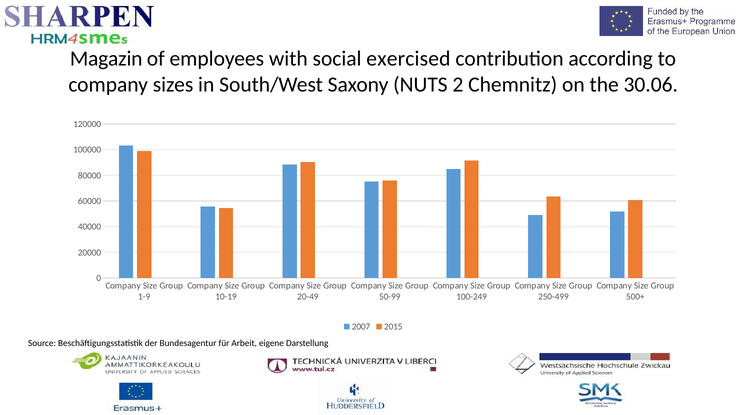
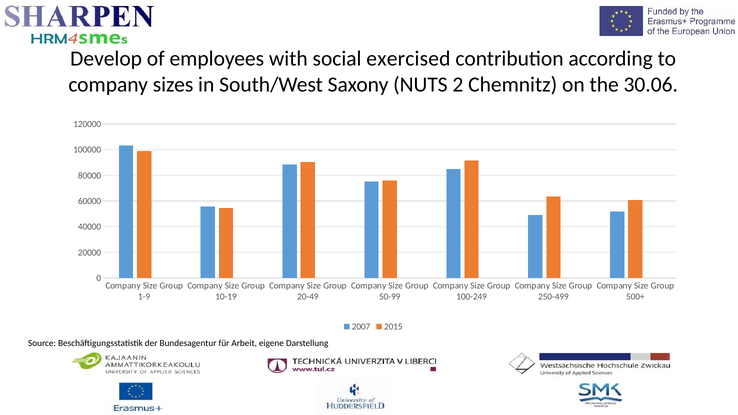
Magazin: Magazin -> Develop (106, 59)
